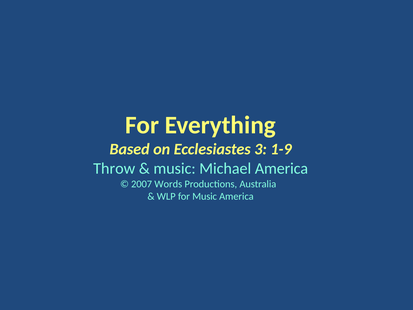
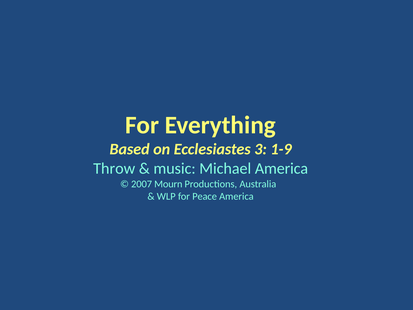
Words: Words -> Mourn (168, 184)
for Music: Music -> Peace (205, 196)
